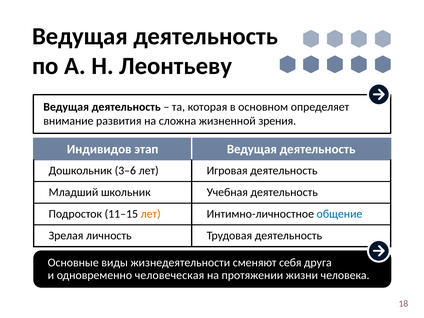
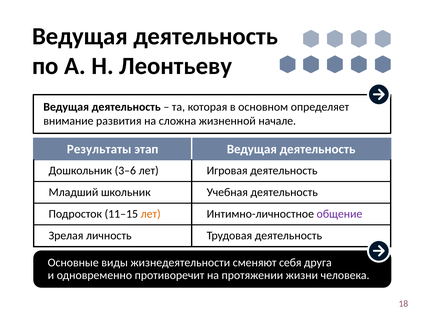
зрения: зрения -> начале (277, 121)
Индивидов: Индивидов -> Результаты (99, 149)
общение colour: blue -> purple (339, 214)
человеческая: человеческая -> противоречит (170, 275)
